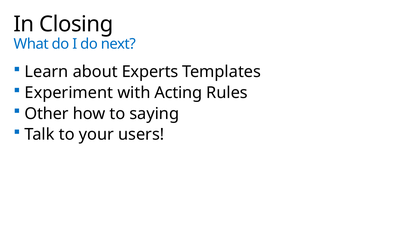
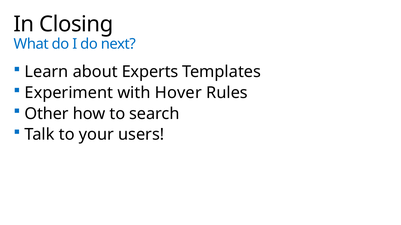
Acting: Acting -> Hover (178, 93)
saying: saying -> search (154, 114)
